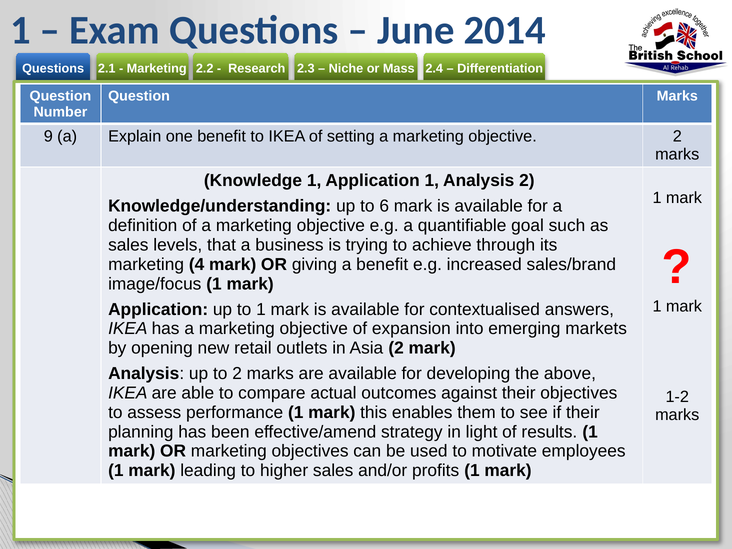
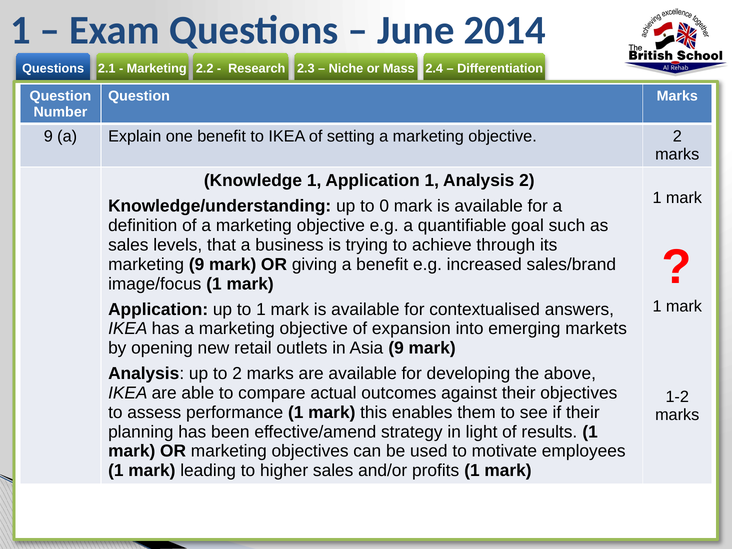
6: 6 -> 0 (384, 206)
marketing 4: 4 -> 9 (197, 264)
Asia 2: 2 -> 9 (396, 348)
